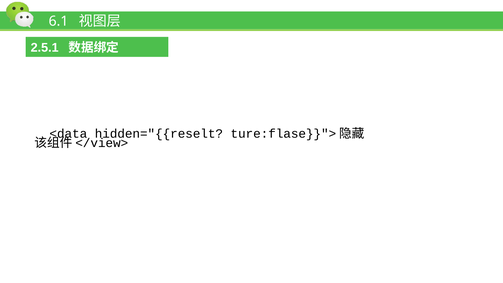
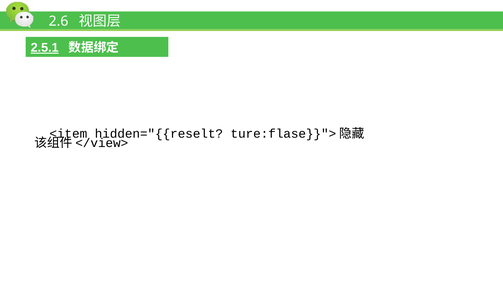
6.1: 6.1 -> 2.6 (59, 21)
2.5.1 underline: none -> present (45, 48)
<data: <data -> <item (68, 134)
